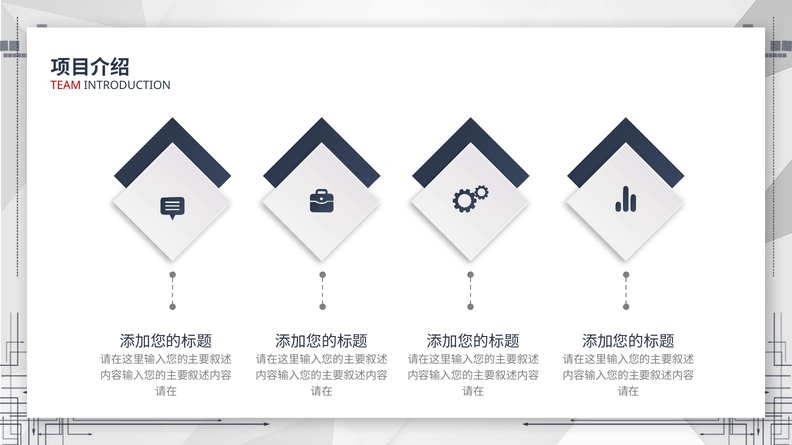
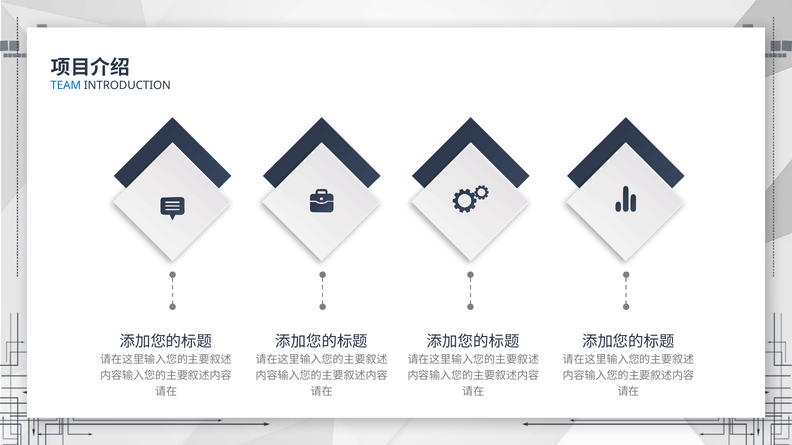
TEAM colour: red -> blue (66, 85)
